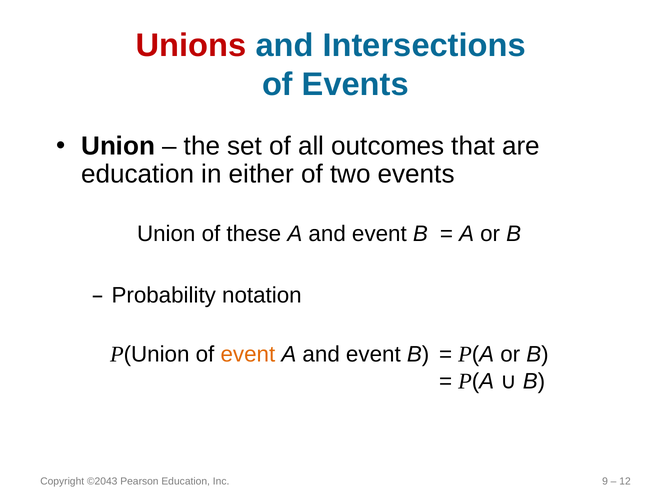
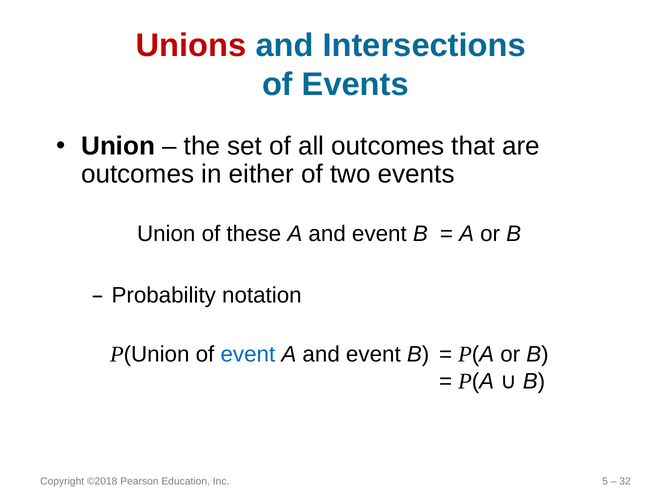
education: education -> outcomes (138, 174)
event colour: orange -> blue (248, 354)
©2043: ©2043 -> ©2018 (102, 481)
9: 9 -> 5 (605, 481)
12: 12 -> 32 (625, 481)
